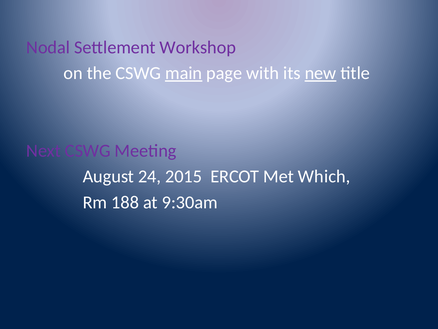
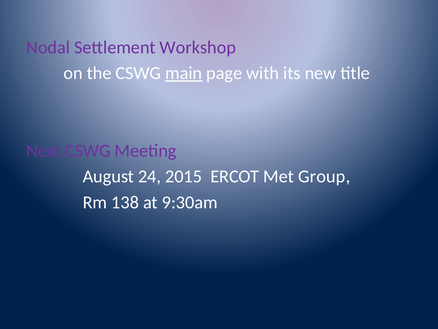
new underline: present -> none (321, 73)
Which: Which -> Group (324, 176)
188: 188 -> 138 (125, 202)
